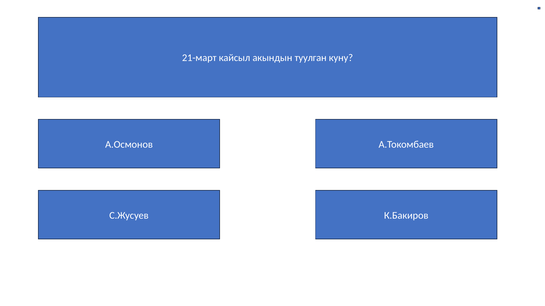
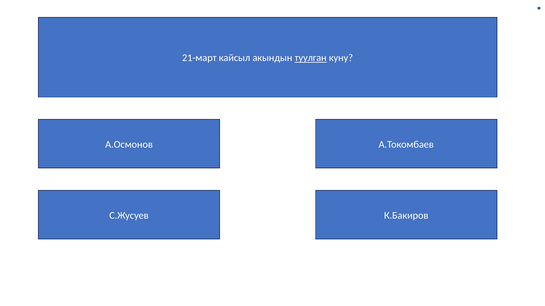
туулган underline: none -> present (311, 58)
